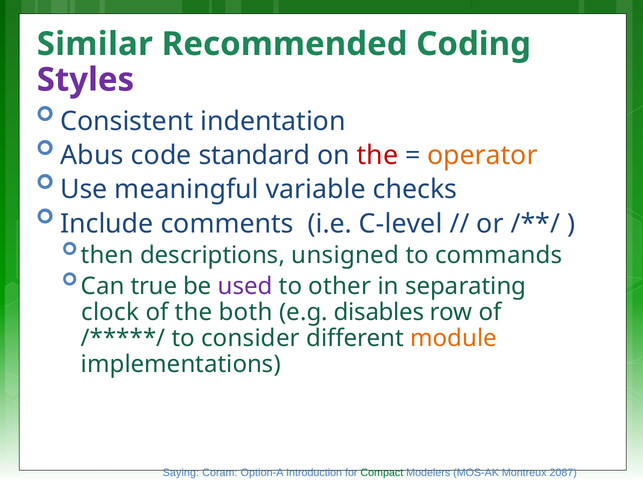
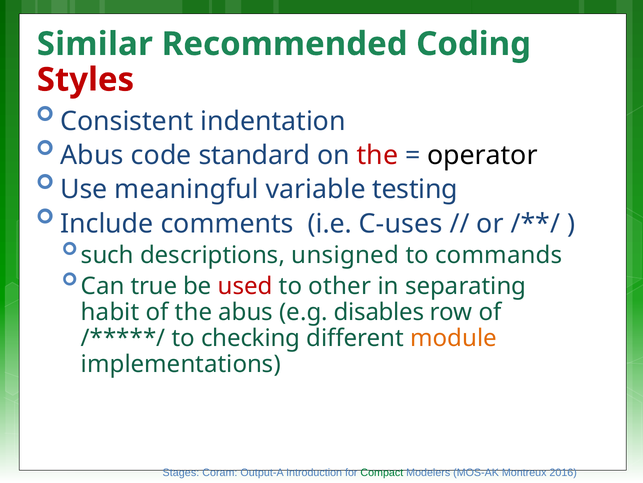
Styles colour: purple -> red (85, 80)
operator colour: orange -> black (482, 155)
checks: checks -> testing (415, 189)
C-level: C-level -> C-uses (401, 223)
then: then -> such (107, 255)
used colour: purple -> red (245, 286)
clock: clock -> habit (110, 312)
the both: both -> abus (246, 312)
consider: consider -> checking (251, 338)
Saying: Saying -> Stages (181, 472)
Option-A: Option-A -> Output-A (262, 472)
2087: 2087 -> 2016 (563, 472)
